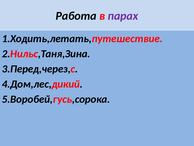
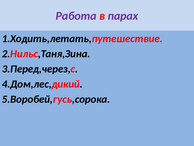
Работа colour: black -> purple (76, 16)
